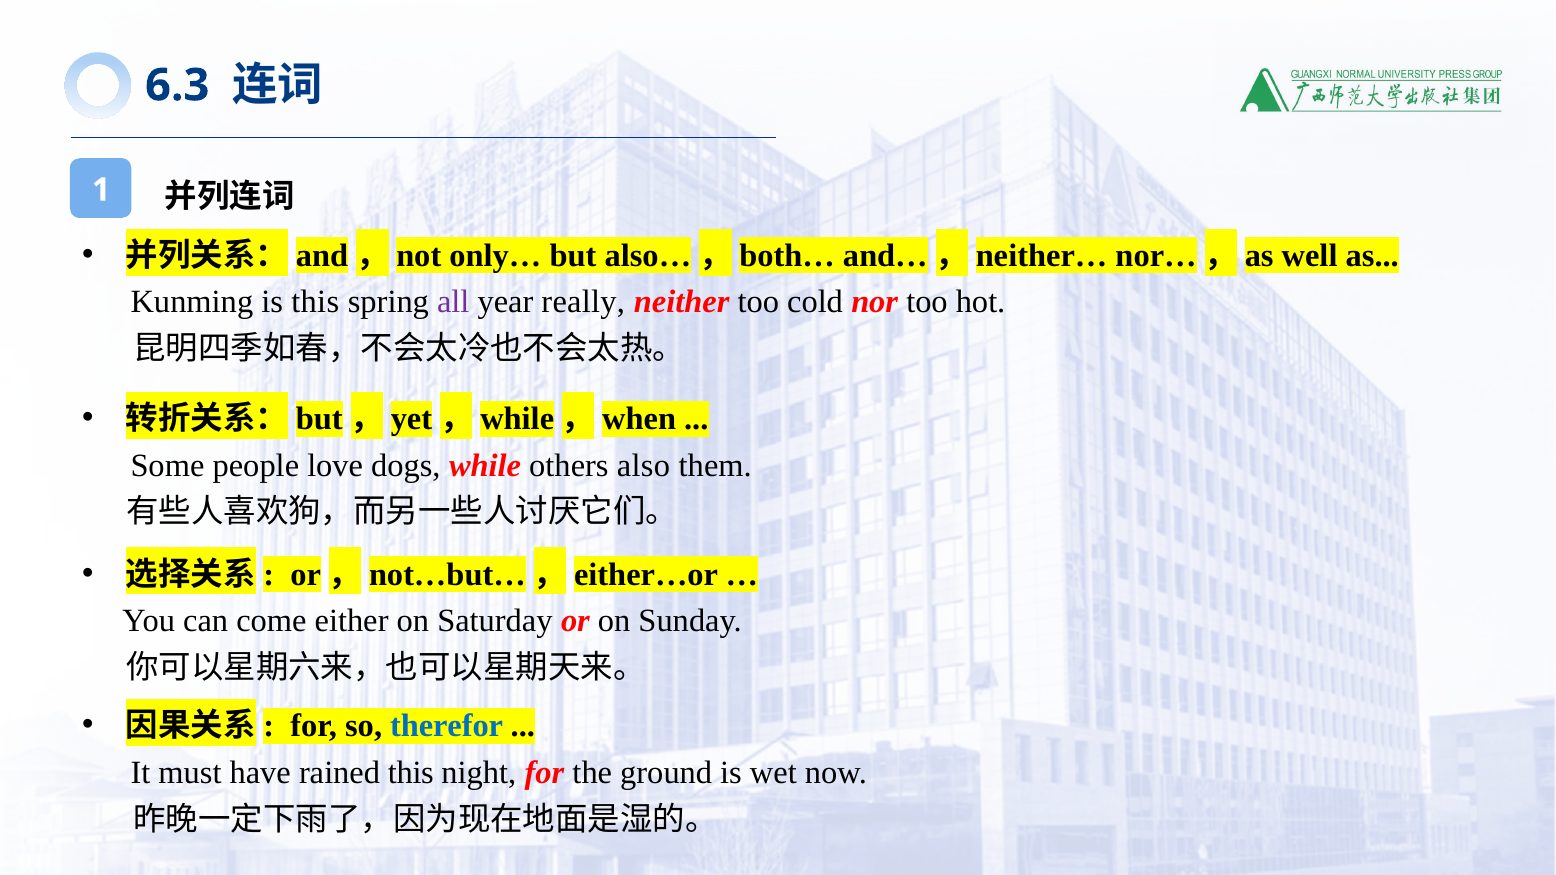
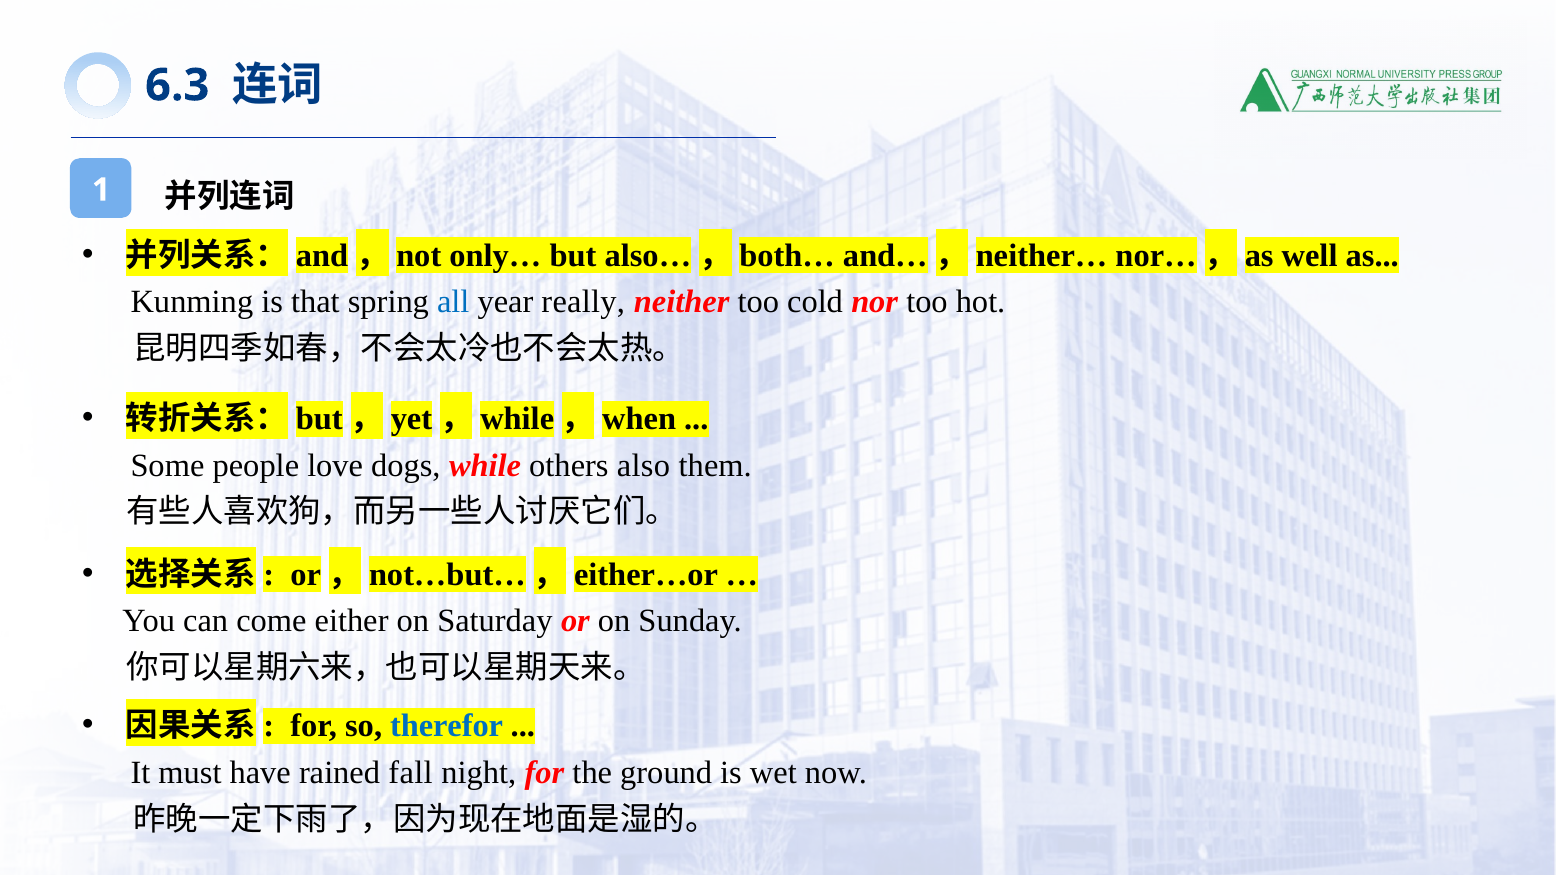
is this: this -> that (315, 302)
all colour: purple -> blue (453, 302)
rained this: this -> fall (411, 773)
